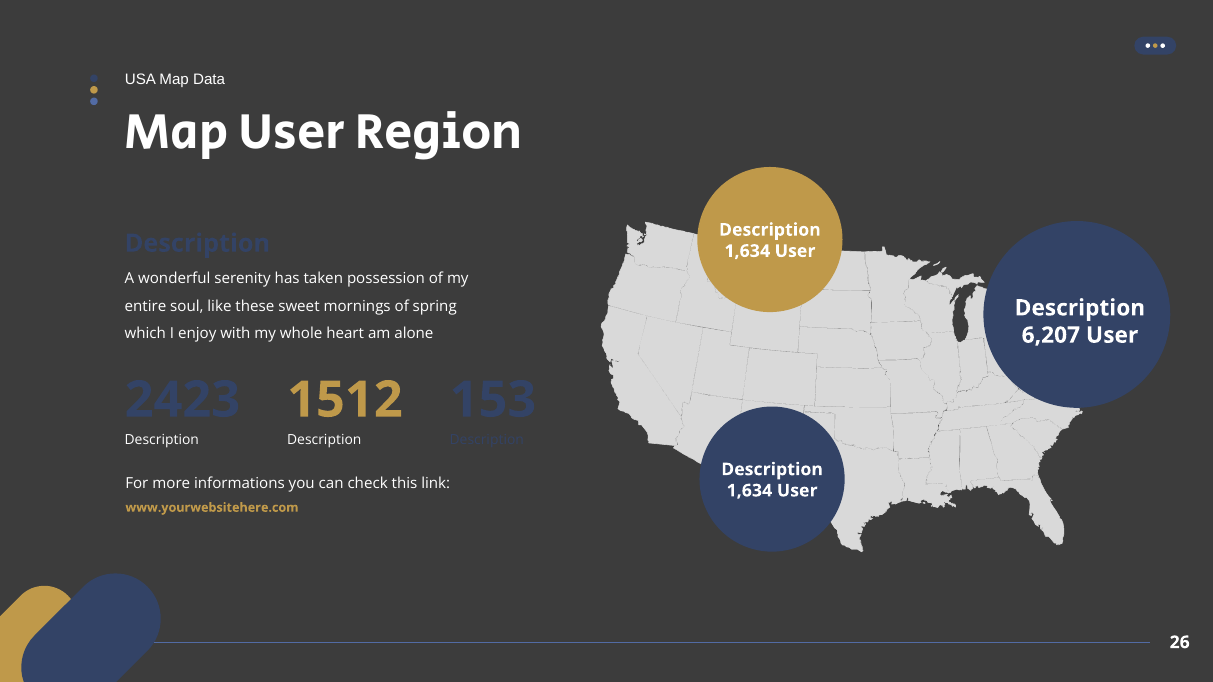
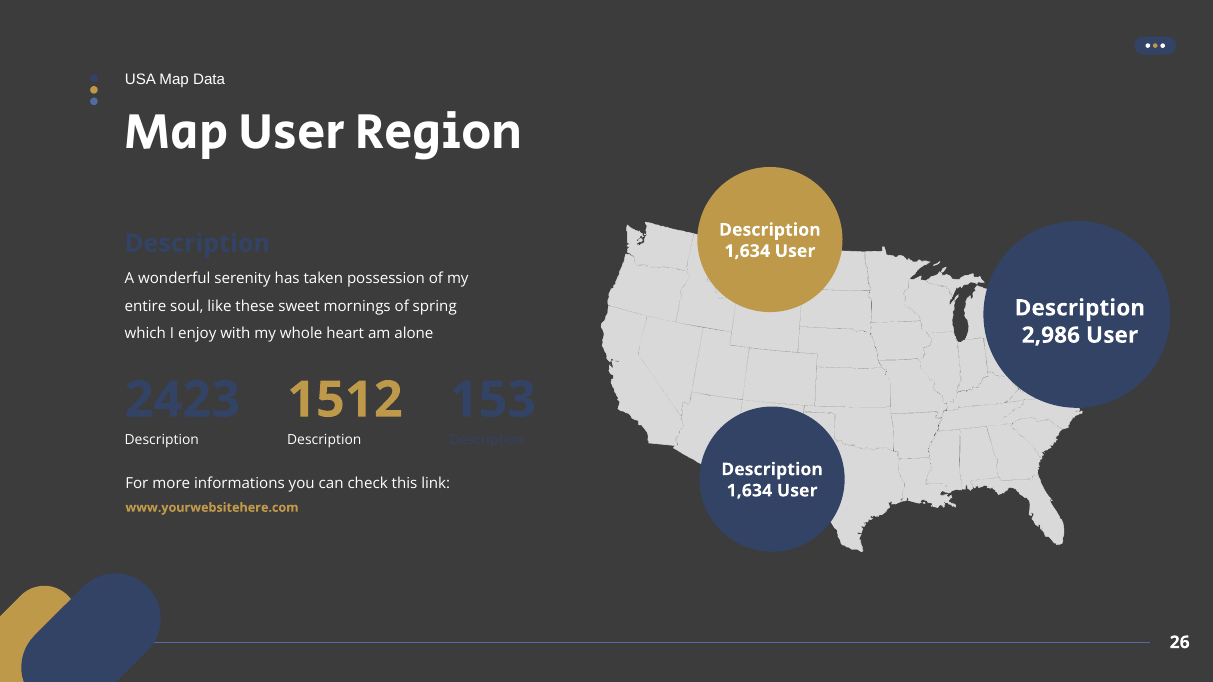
6,207: 6,207 -> 2,986 (1051, 335)
